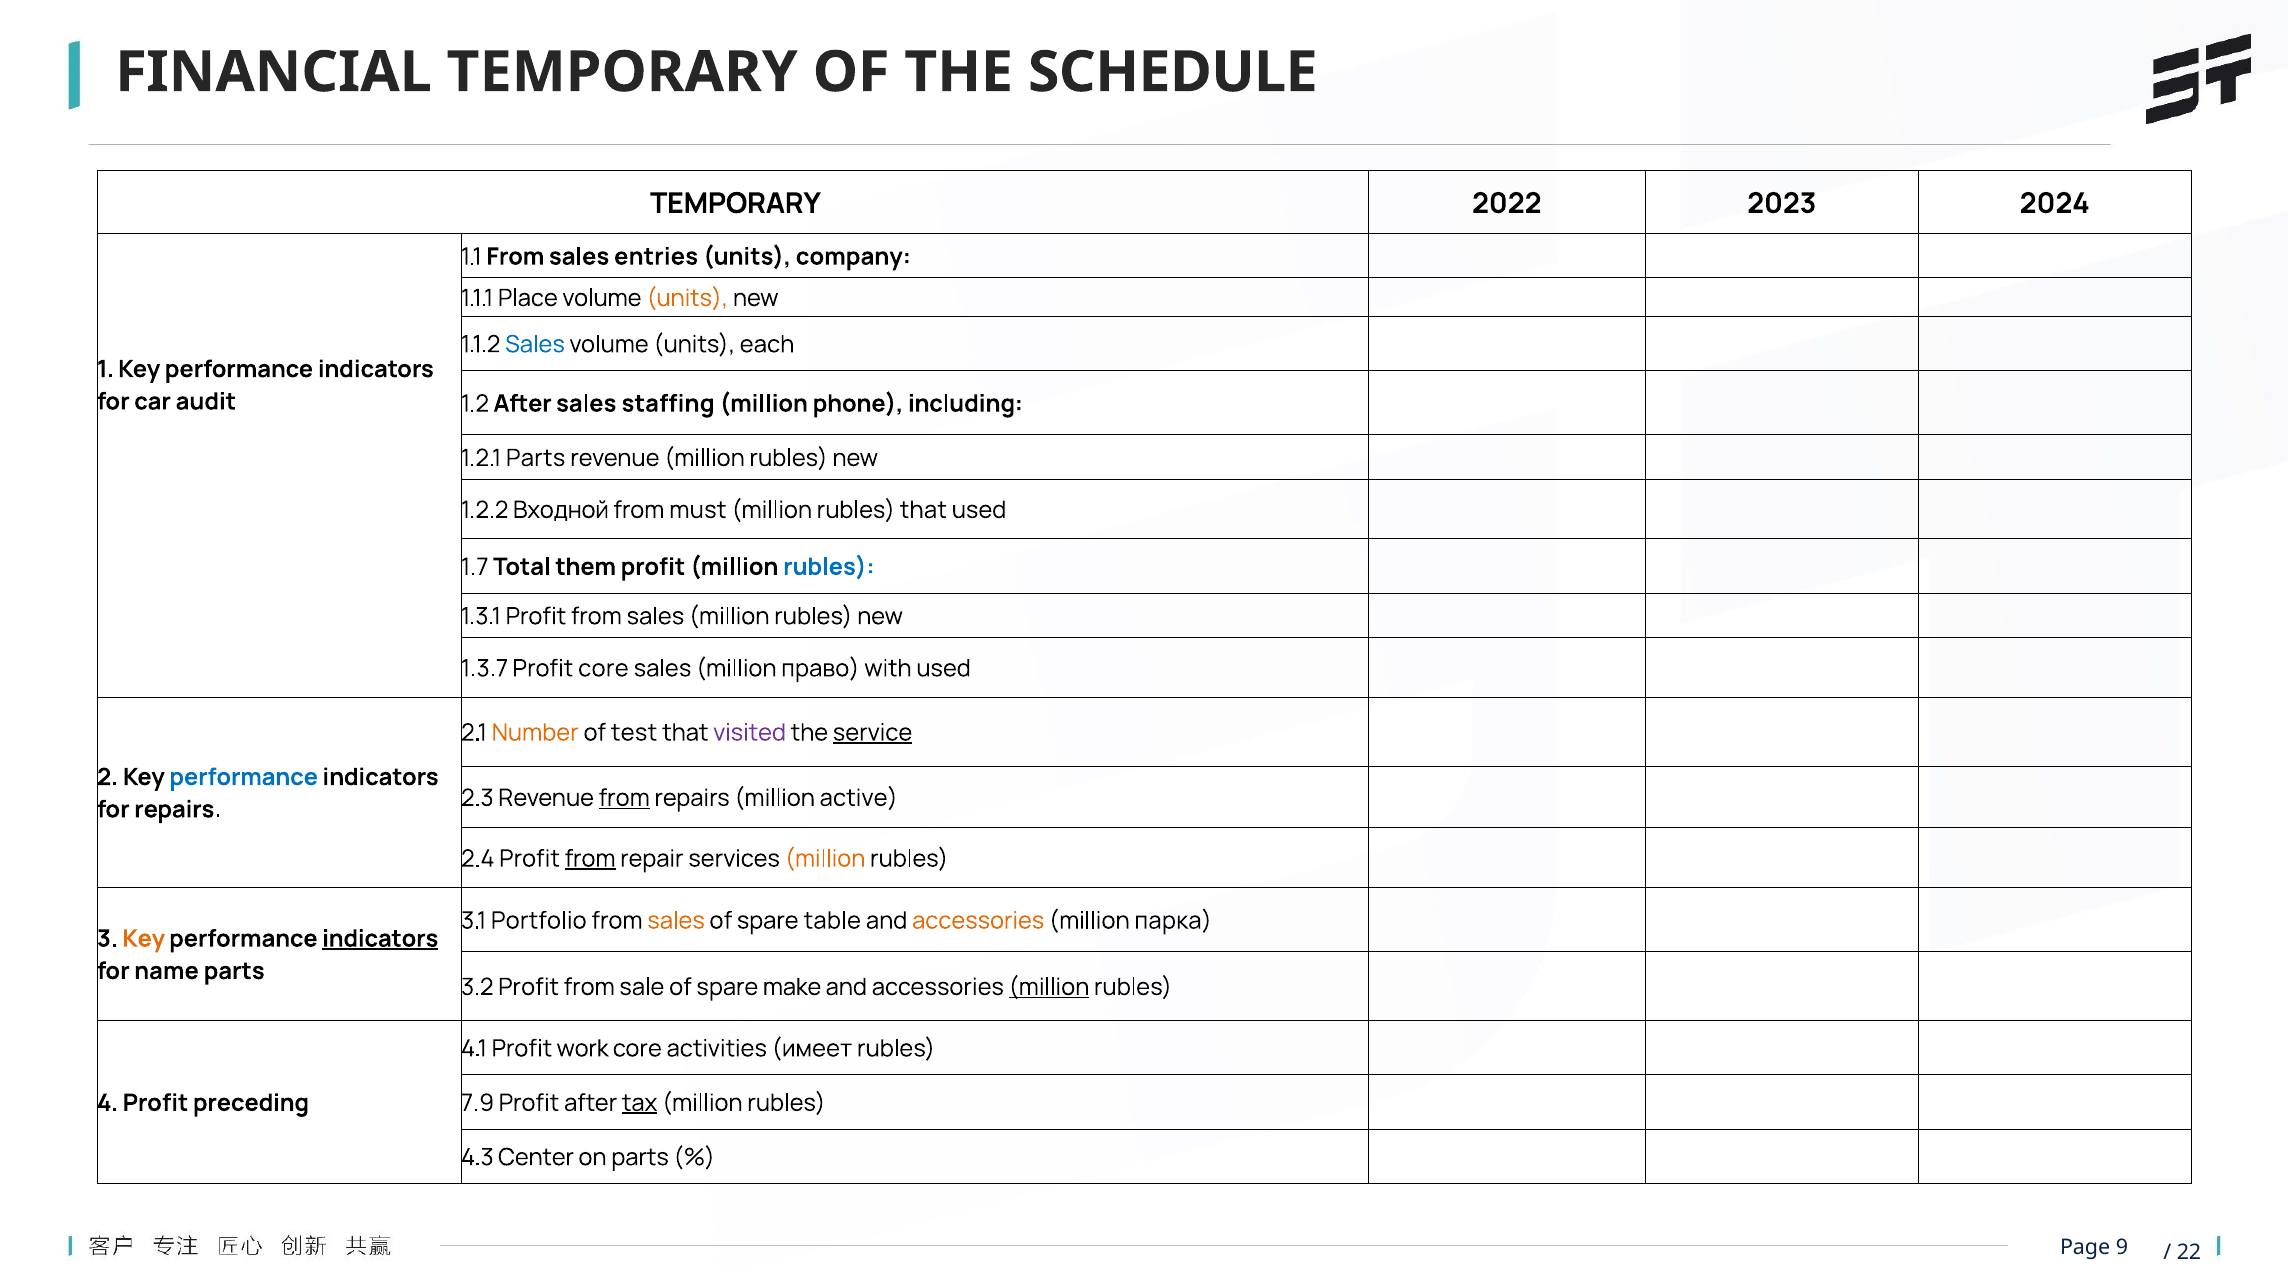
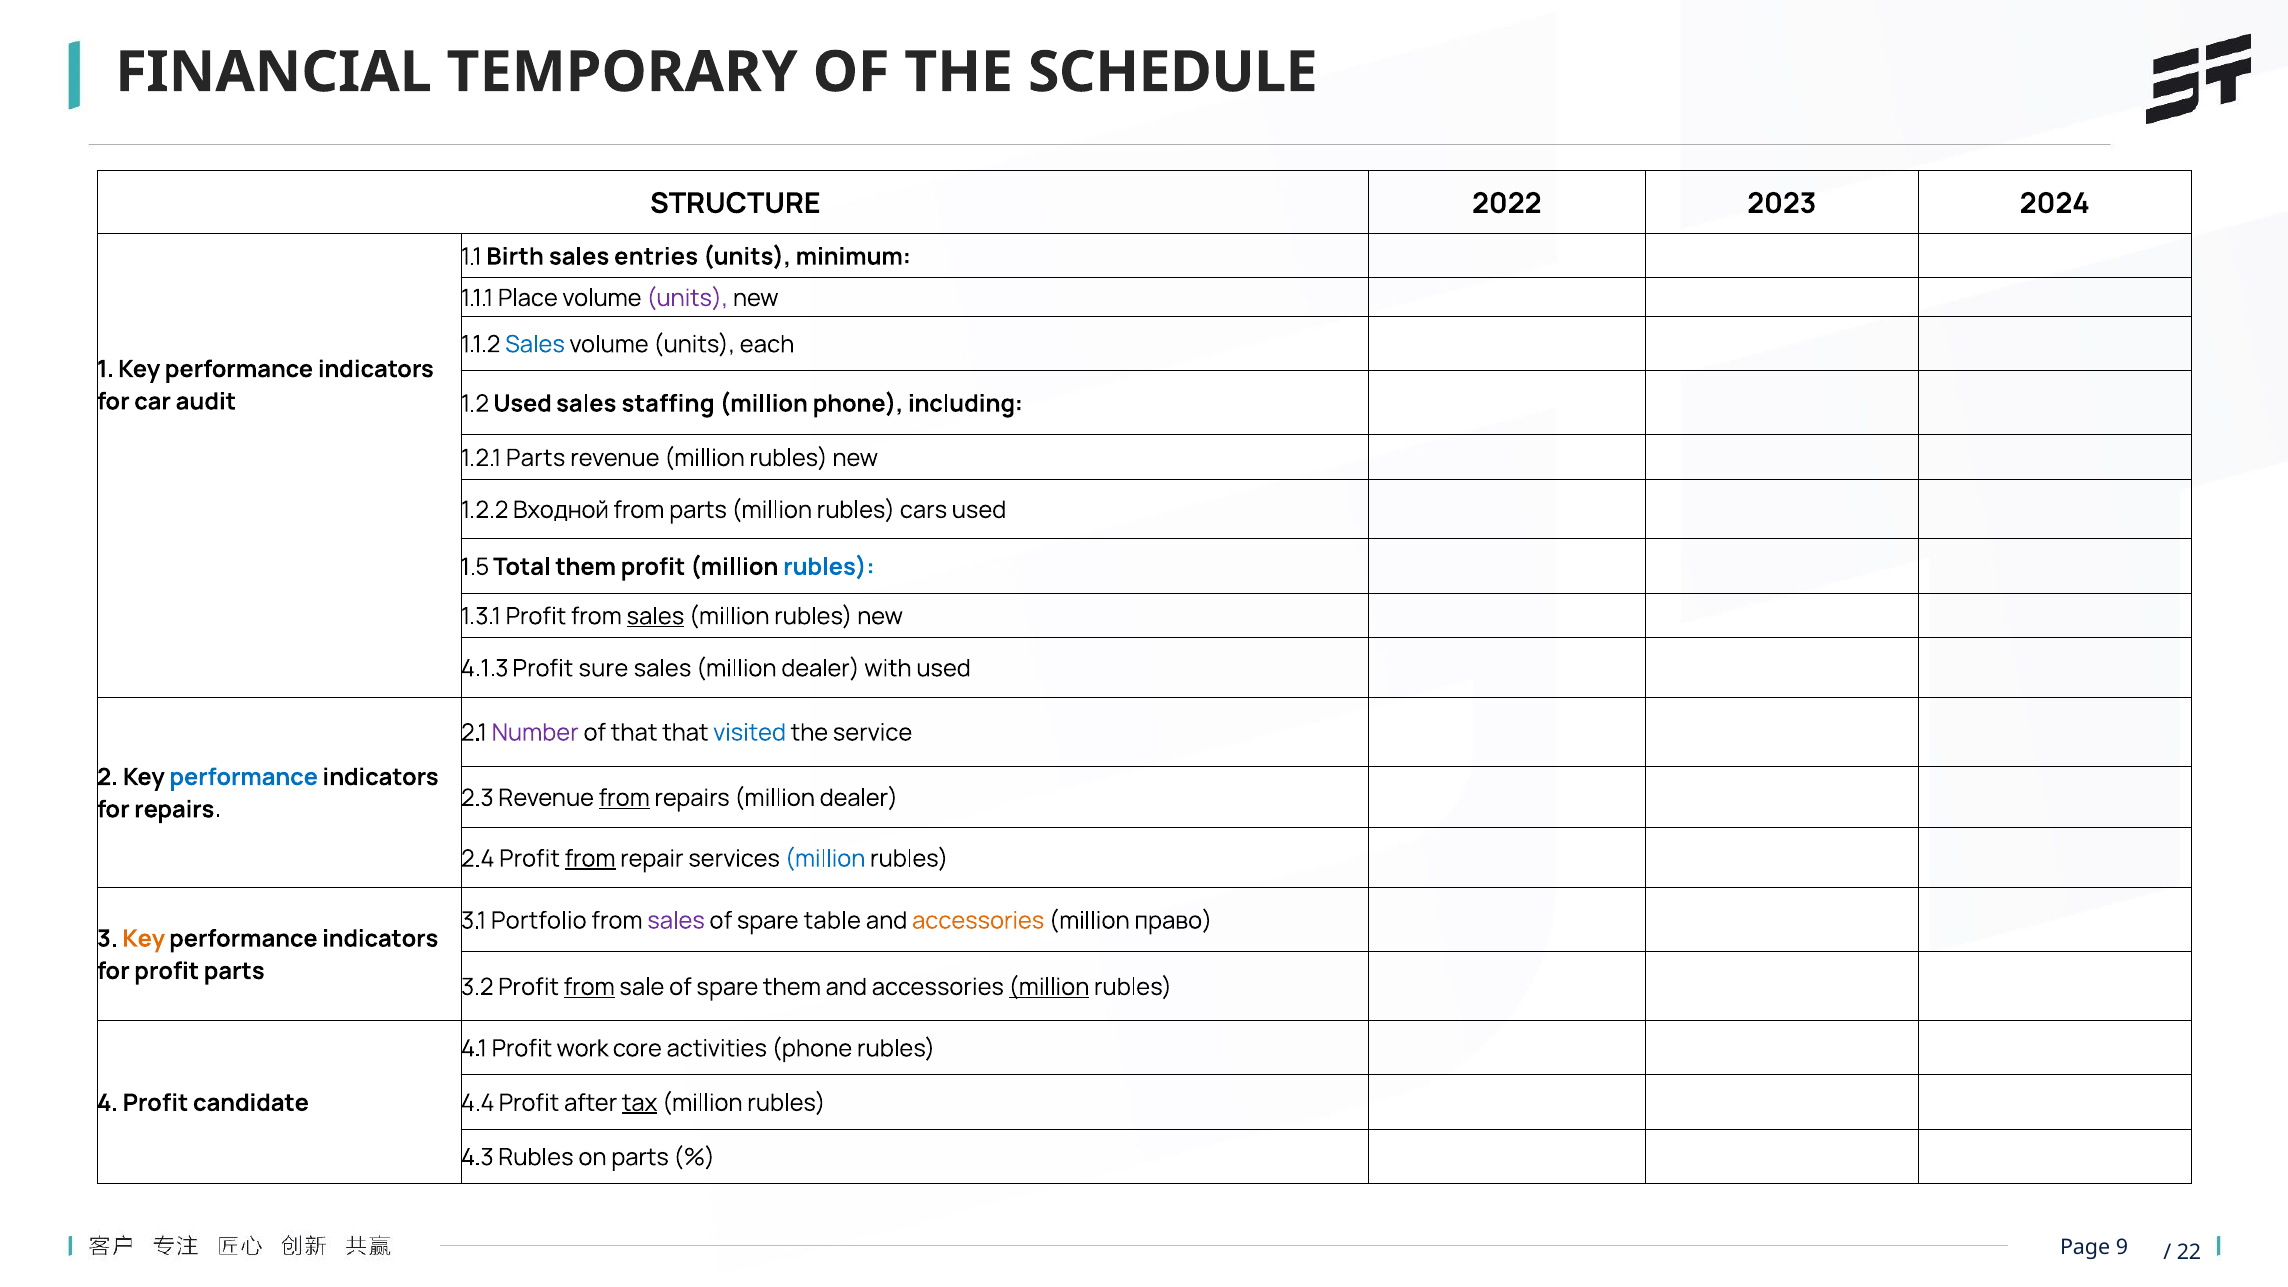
TEMPORARY: TEMPORARY -> STRUCTURE (735, 203)
1.1 From: From -> Birth (515, 257)
company: company -> minimum (853, 257)
units colour: orange -> purple (687, 298)
1.2 After: After -> Used (523, 404)
from must: must -> parts (698, 510)
rubles that: that -> cars (923, 510)
1.7: 1.7 -> 1.5 (475, 567)
sales underline: none -> present (655, 616)
1.3.7: 1.3.7 -> 4.1.3 (485, 668)
Profit core: core -> sure (603, 668)
sales million право: право -> dealer (821, 668)
Number colour: orange -> purple (535, 733)
of test: test -> that (634, 733)
visited colour: purple -> blue (750, 733)
service underline: present -> none (873, 733)
repairs million active: active -> dealer (859, 798)
million colour: orange -> blue (825, 859)
sales colour: orange -> purple (676, 921)
парка: парка -> право (1173, 921)
indicators underline: present -> none (380, 939)
for name: name -> profit (167, 971)
from underline: none -> present (589, 987)
spare make: make -> them (792, 987)
activities имеет: имеет -> phone (812, 1049)
preceding: preceding -> candidate (251, 1103)
7.9: 7.9 -> 4.4 (478, 1103)
4.3 Center: Center -> Rubles (536, 1157)
